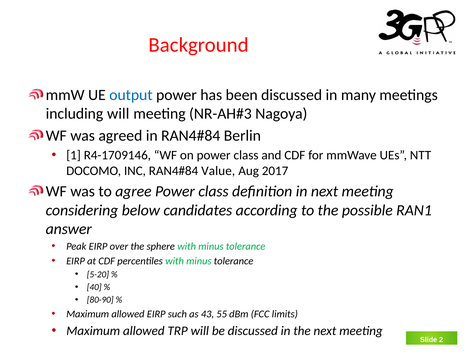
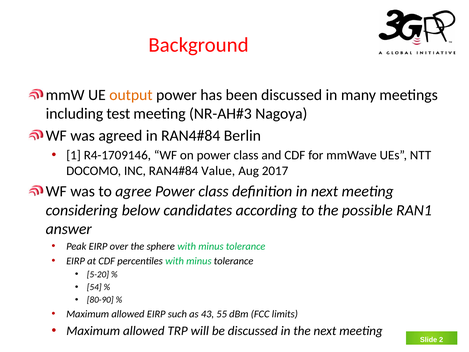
output colour: blue -> orange (131, 95)
including will: will -> test (118, 114)
40: 40 -> 54 (94, 287)
